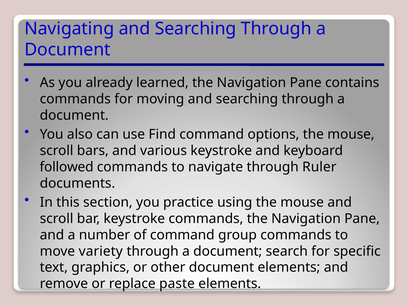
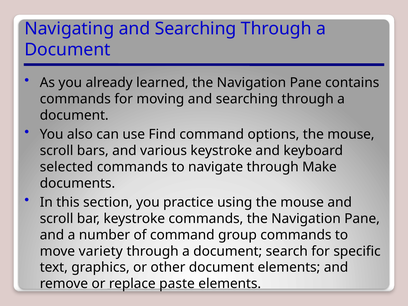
followed: followed -> selected (66, 167)
Ruler: Ruler -> Make (319, 167)
